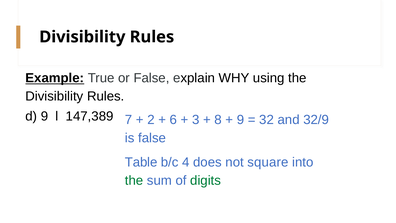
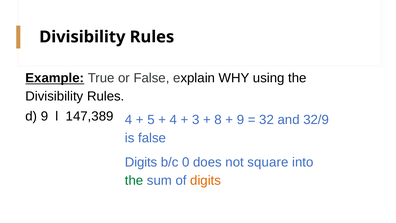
147,389 7: 7 -> 4 (129, 120)
2: 2 -> 5 (151, 120)
6: 6 -> 4 (173, 120)
Table: Table -> Digits (141, 162)
4: 4 -> 0 (186, 162)
digits colour: green -> orange (206, 180)
